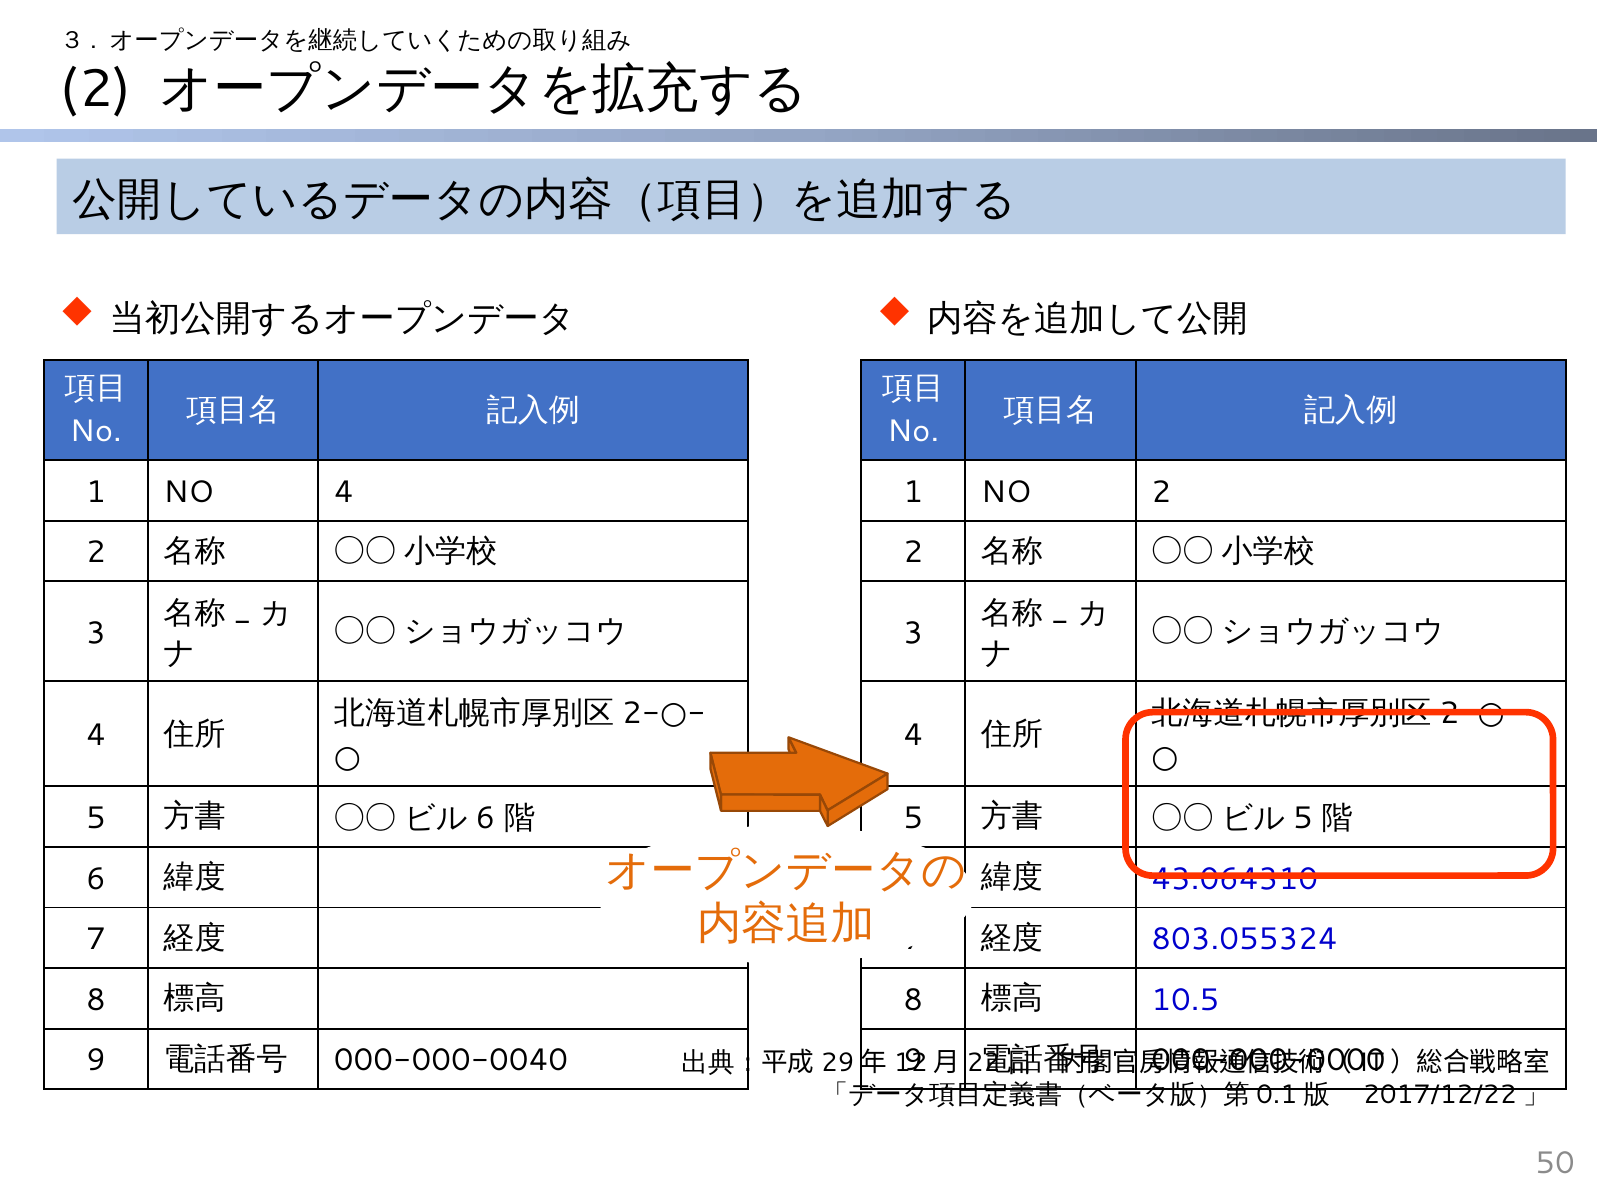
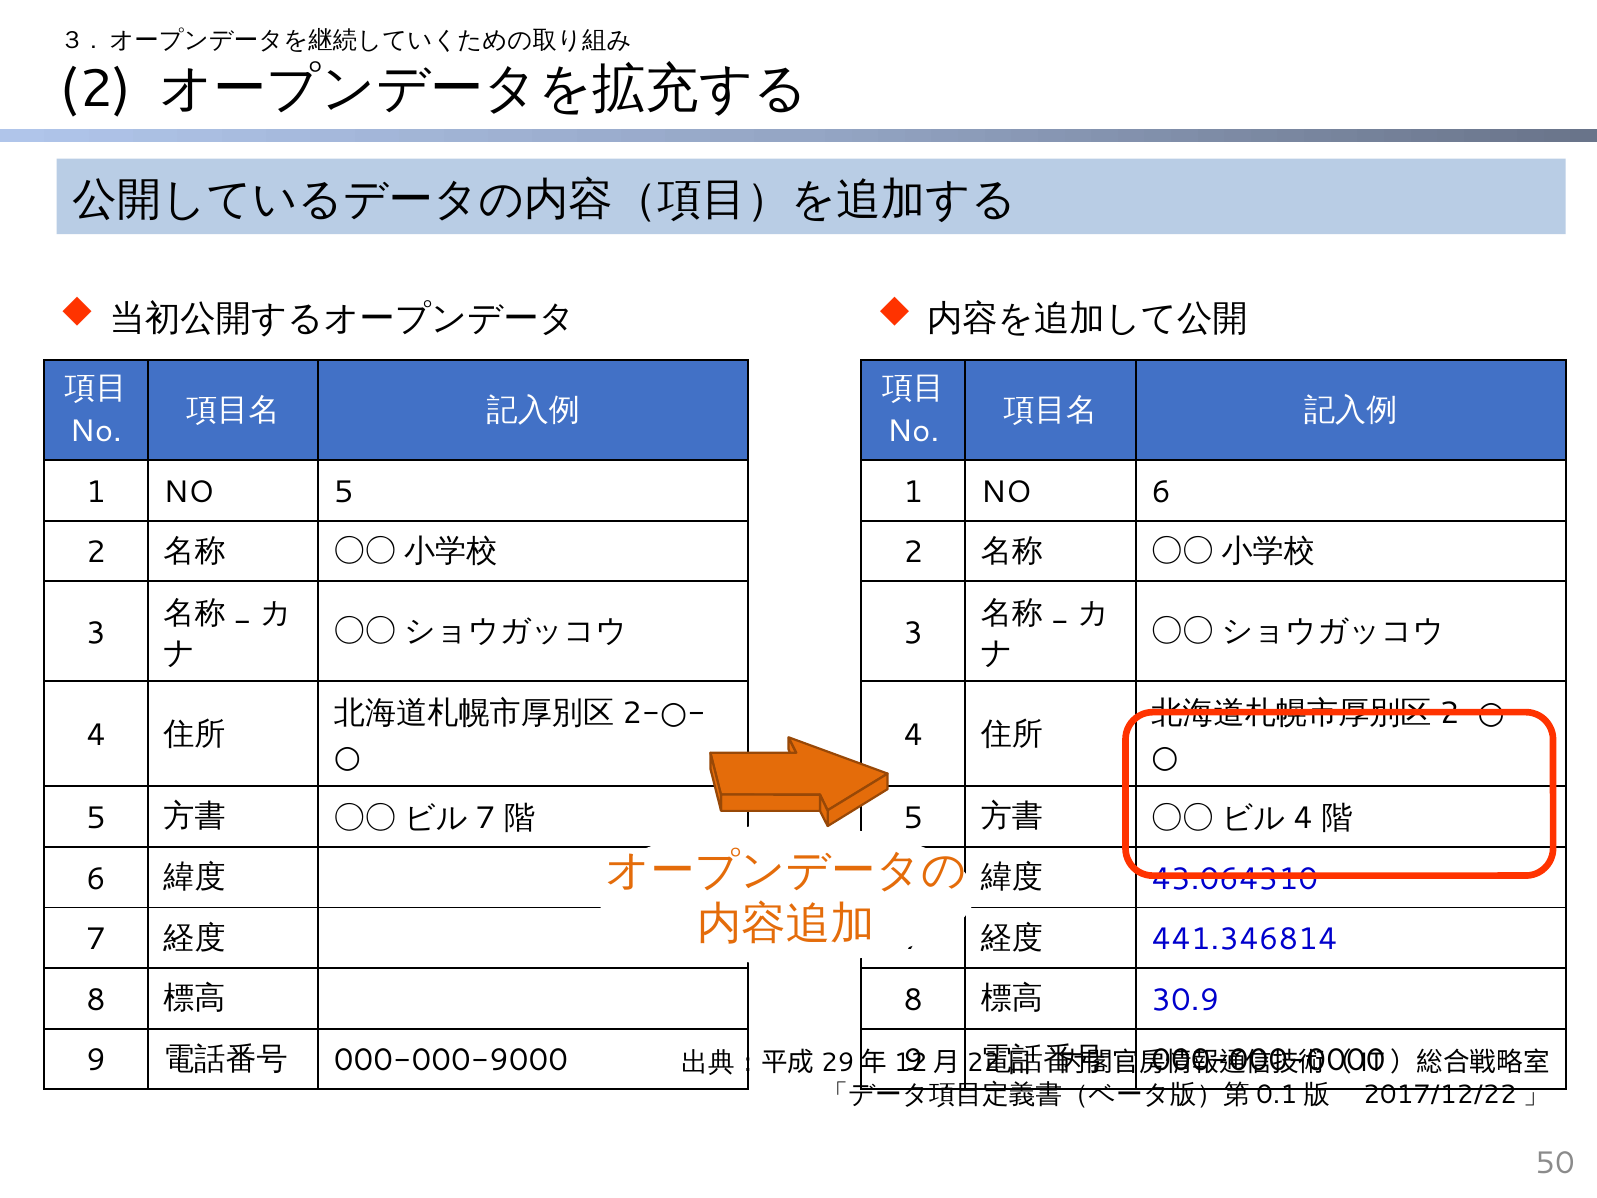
NO 4: 4 -> 5 (344, 492)
NO 2: 2 -> 6 (1161, 492)
6: 6 -> 7 (485, 818)
5: 5 -> 4 (1303, 818)
803.055324: 803.055324 -> 441.346814 (1245, 939)
10.5: 10.5 -> 30.9 (1185, 1000)
000-000-0040: 000-000-0040 -> 000-000-9000 (451, 1060)
